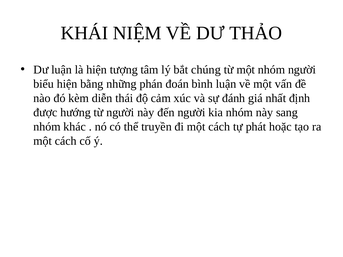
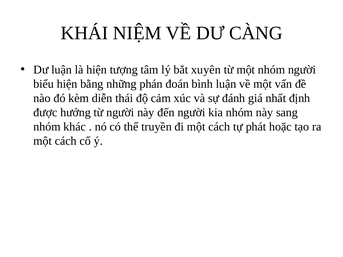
THẢO: THẢO -> CÀNG (256, 33)
chúng: chúng -> xuyên (206, 70)
